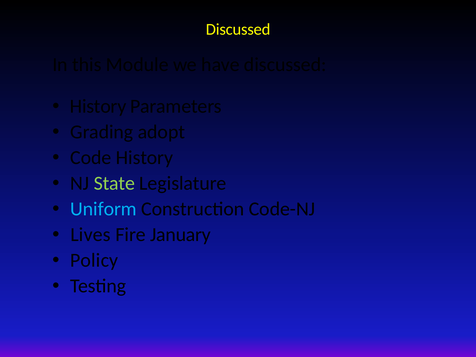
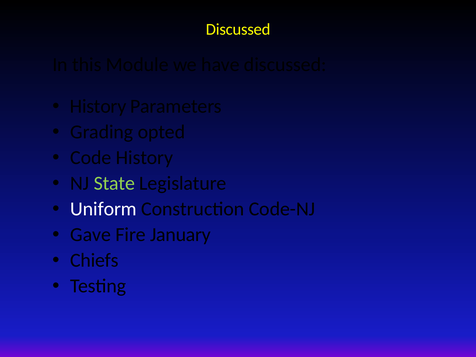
adopt: adopt -> opted (161, 132)
Uniform colour: light blue -> white (103, 209)
Lives: Lives -> Gave (91, 235)
Policy: Policy -> Chiefs (94, 260)
